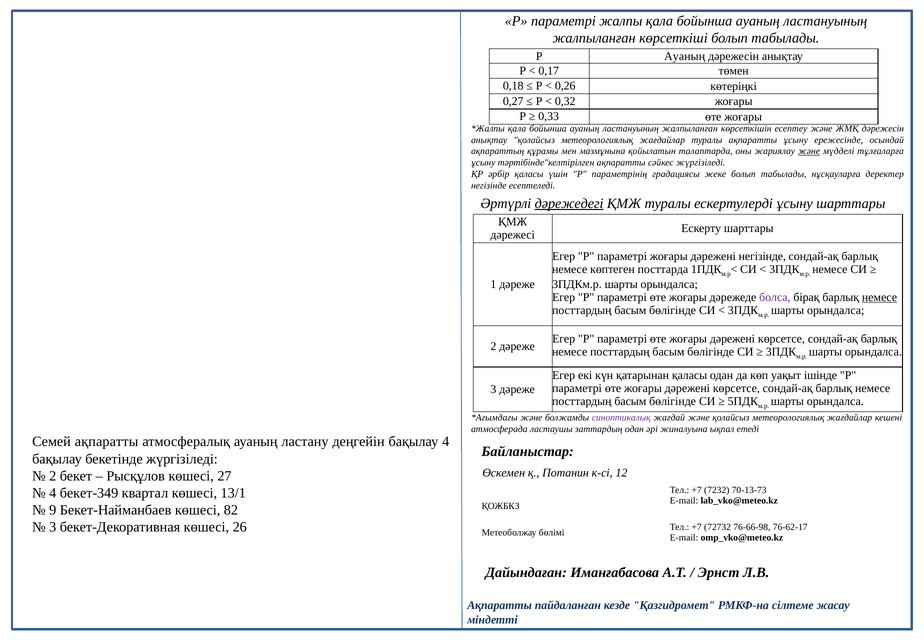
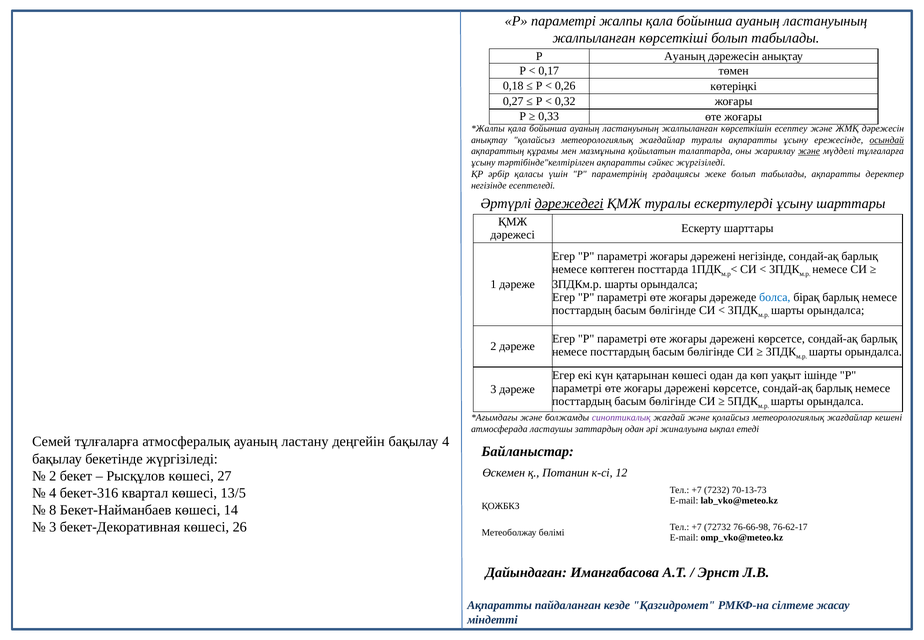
осындай underline: none -> present (887, 140)
табылады нұсқауларға: нұсқауларға -> ақпаратты (836, 174)
болса colour: purple -> blue (775, 297)
немесе underline: present -> none (879, 297)
қатарынан қаласы: қаласы -> көшесі (689, 375)
Семей ақпаратты: ақпаратты -> тұлғаларға (107, 442)
бекет-349: бекет-349 -> бекет-316 (89, 493)
13/1: 13/1 -> 13/5 (233, 493)
9: 9 -> 8 (53, 510)
82: 82 -> 14 (231, 510)
